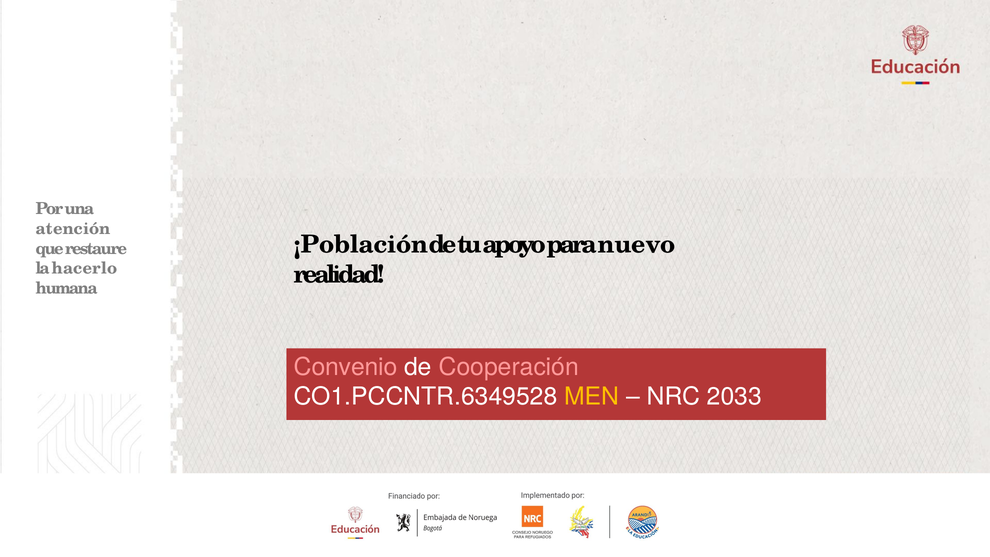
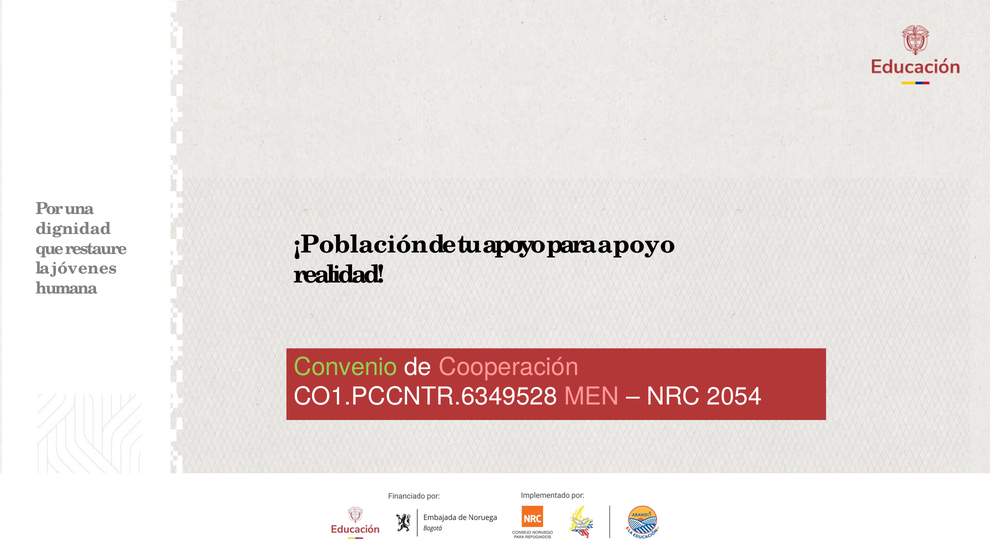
atención: atención -> dignidad (73, 229)
para nuevo: nuevo -> apoyo (637, 245)
hacerlo: hacerlo -> jóvenes (84, 268)
Convenio colour: pink -> light green (346, 367)
MEN colour: yellow -> pink (592, 397)
2033: 2033 -> 2054 (734, 397)
